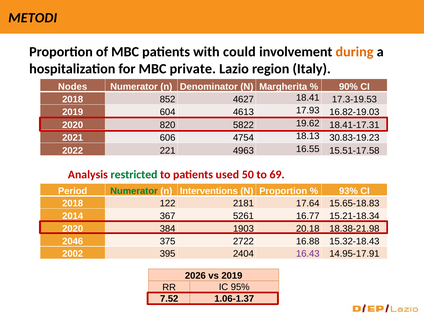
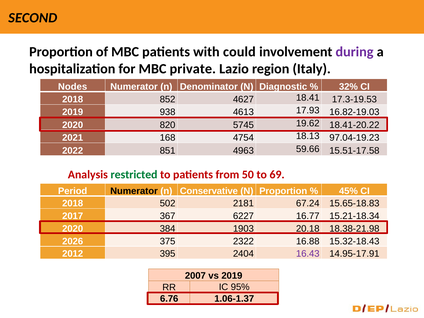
METODI: METODI -> SECOND (33, 18)
during colour: orange -> purple (355, 52)
Margherita: Margherita -> Diagnostic (283, 87)
90%: 90% -> 32% (348, 87)
604: 604 -> 938 (168, 112)
5822: 5822 -> 5745 (243, 125)
18.41-17.31: 18.41-17.31 -> 18.41-20.22 (354, 125)
606: 606 -> 168 (168, 138)
30.83-19.23: 30.83-19.23 -> 97.04-19.23 (354, 138)
221: 221 -> 851 (168, 151)
16.55: 16.55 -> 59.66 (308, 149)
used: used -> from (227, 174)
Numerator colour: green -> black (134, 191)
Interventions: Interventions -> Conservative (209, 191)
93%: 93% -> 45% (348, 191)
122: 122 -> 502 (168, 203)
17.64: 17.64 -> 67.24 (308, 203)
2014: 2014 -> 2017 (73, 216)
5261: 5261 -> 6227 (243, 216)
2046: 2046 -> 2026 (73, 241)
2722: 2722 -> 2322 (243, 241)
2002: 2002 -> 2012 (73, 254)
2026: 2026 -> 2007 (195, 276)
7.52: 7.52 -> 6.76 (169, 299)
